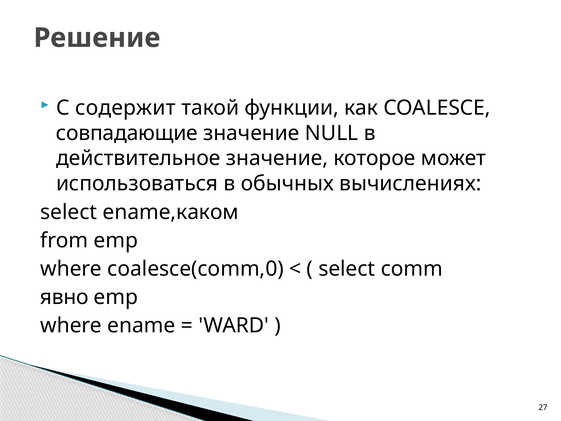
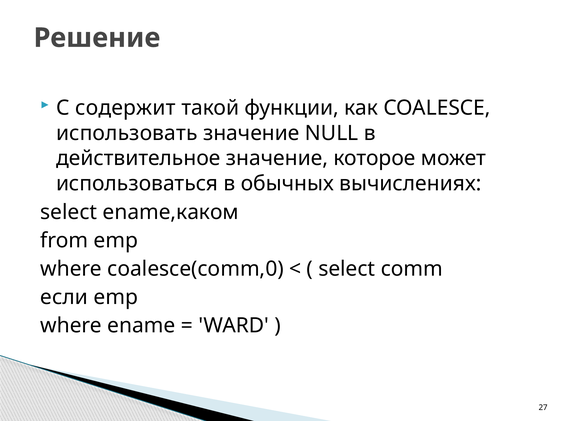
совпадающие: совпадающие -> использовать (127, 133)
явно: явно -> если (64, 297)
